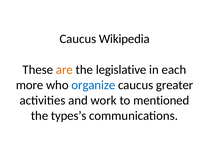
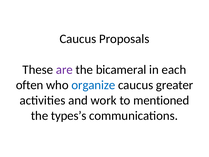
Wikipedia: Wikipedia -> Proposals (124, 39)
are colour: orange -> purple (64, 70)
legislative: legislative -> bicameral (121, 70)
more: more -> often (30, 85)
